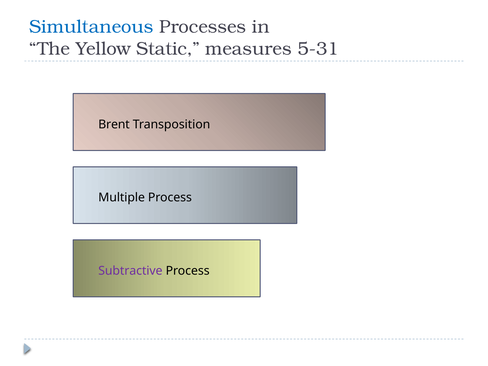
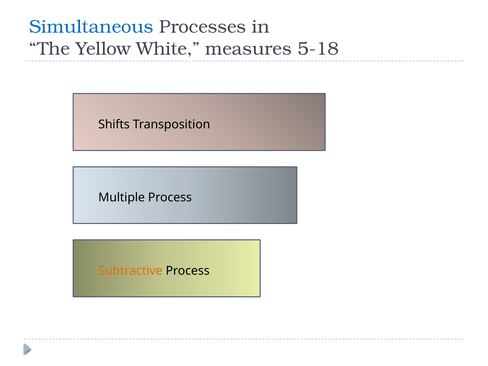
Static: Static -> White (168, 49)
5-31: 5-31 -> 5-18 (318, 49)
Brent: Brent -> Shifts (114, 124)
Subtractive colour: purple -> orange (130, 271)
